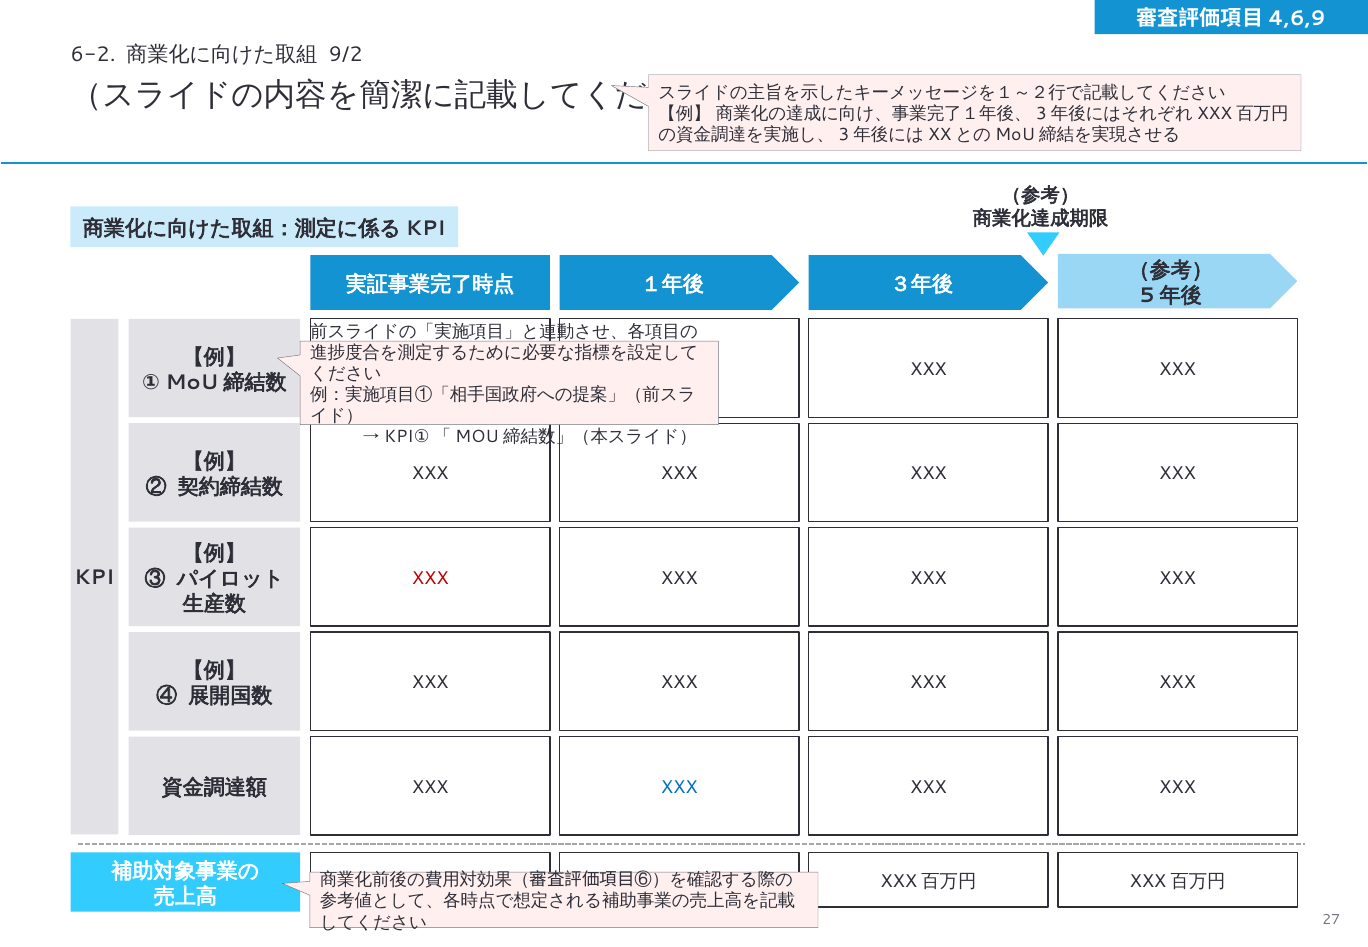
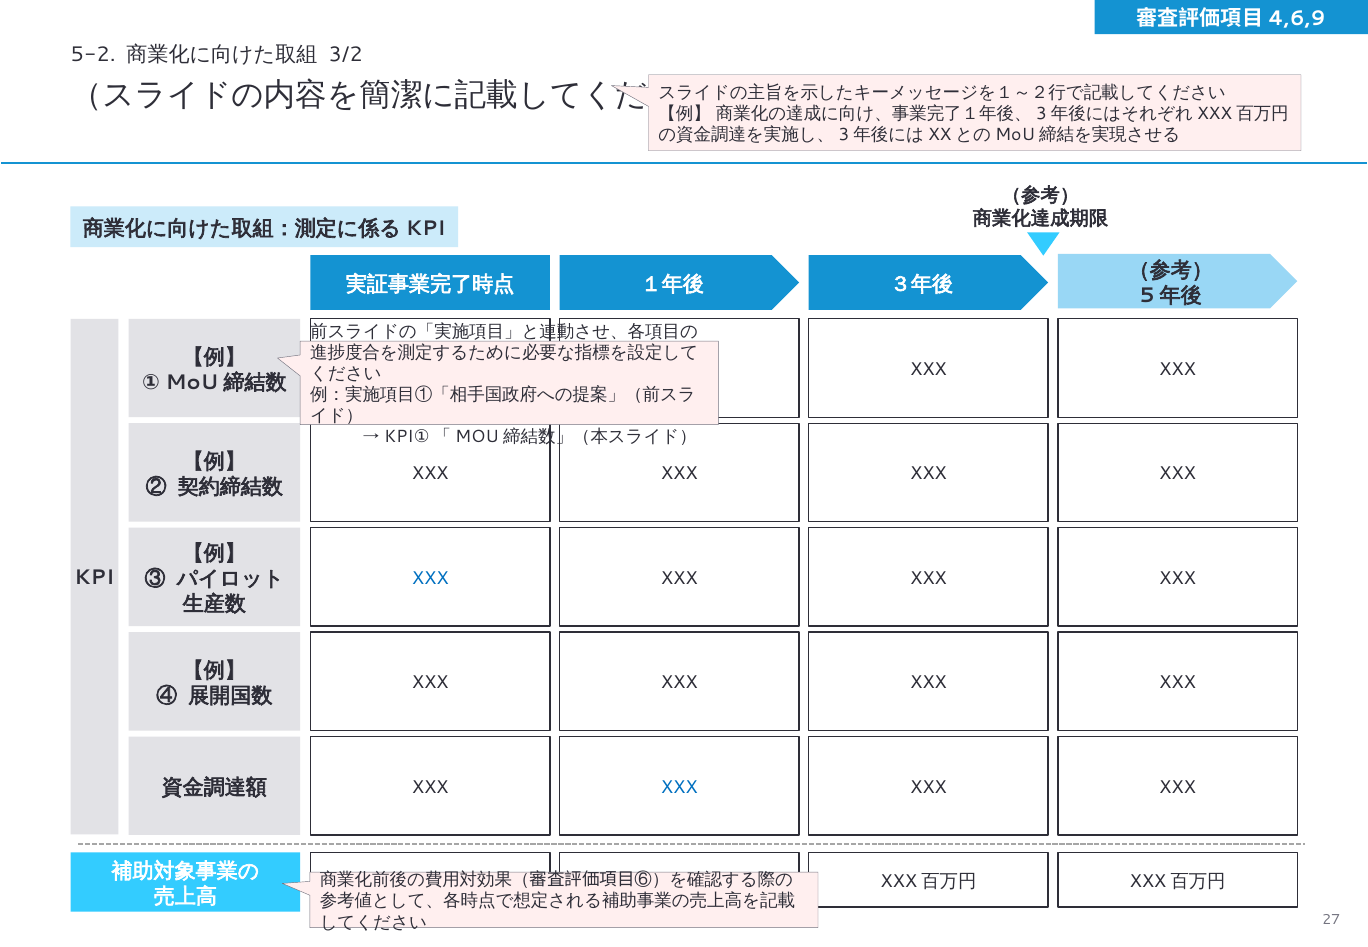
6-2: 6-2 -> 5-2 (93, 54)
9/2: 9/2 -> 3/2 (346, 54)
XXX colour: red -> blue (430, 578)
